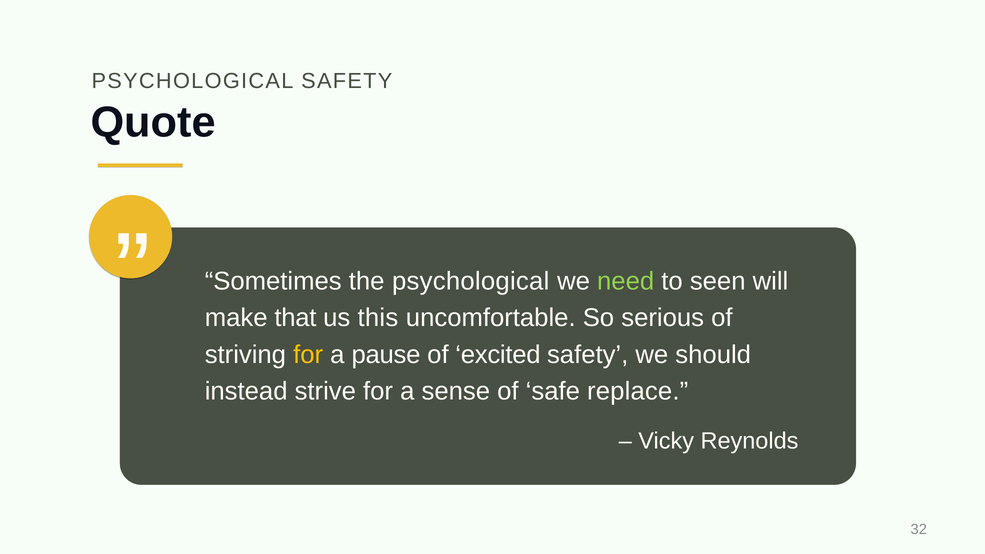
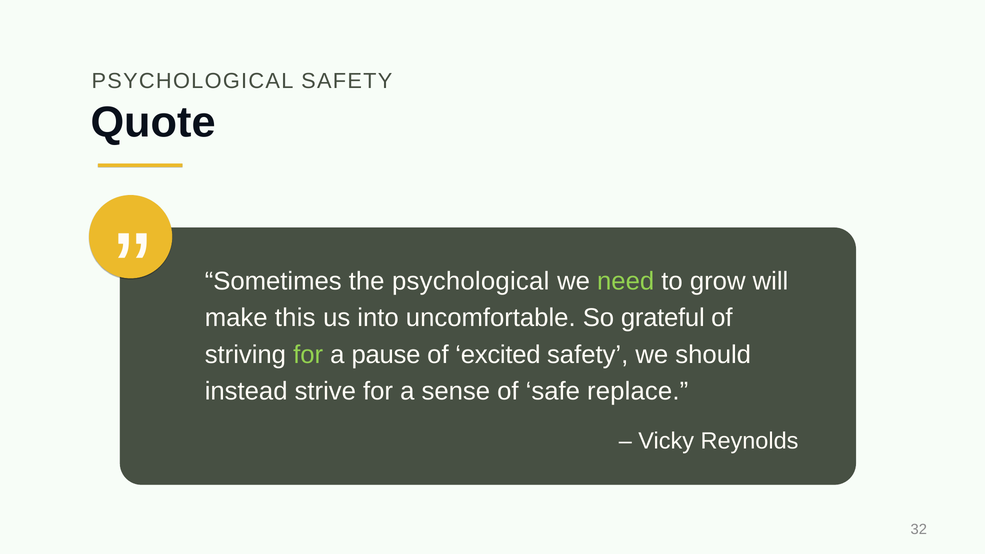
seen: seen -> grow (718, 281)
that: that -> this (295, 318)
this: this -> into (378, 318)
serious: serious -> grateful (663, 318)
for colour: yellow -> light green (308, 355)
